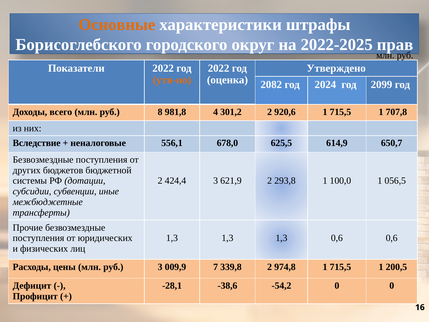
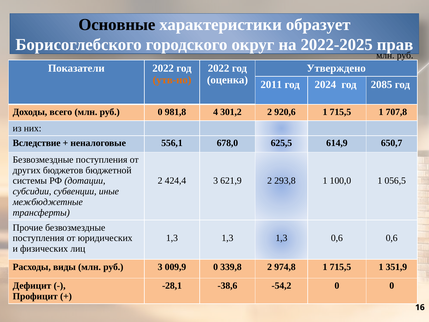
Основные colour: orange -> black (117, 25)
штрафы: штрафы -> образует (318, 25)
2082: 2082 -> 2011 (271, 84)
2099: 2099 -> 2085 (382, 84)
руб 8: 8 -> 0 (160, 112)
цены: цены -> виды (64, 267)
009,9 7: 7 -> 0 (216, 267)
200,5: 200,5 -> 351,9 (396, 267)
